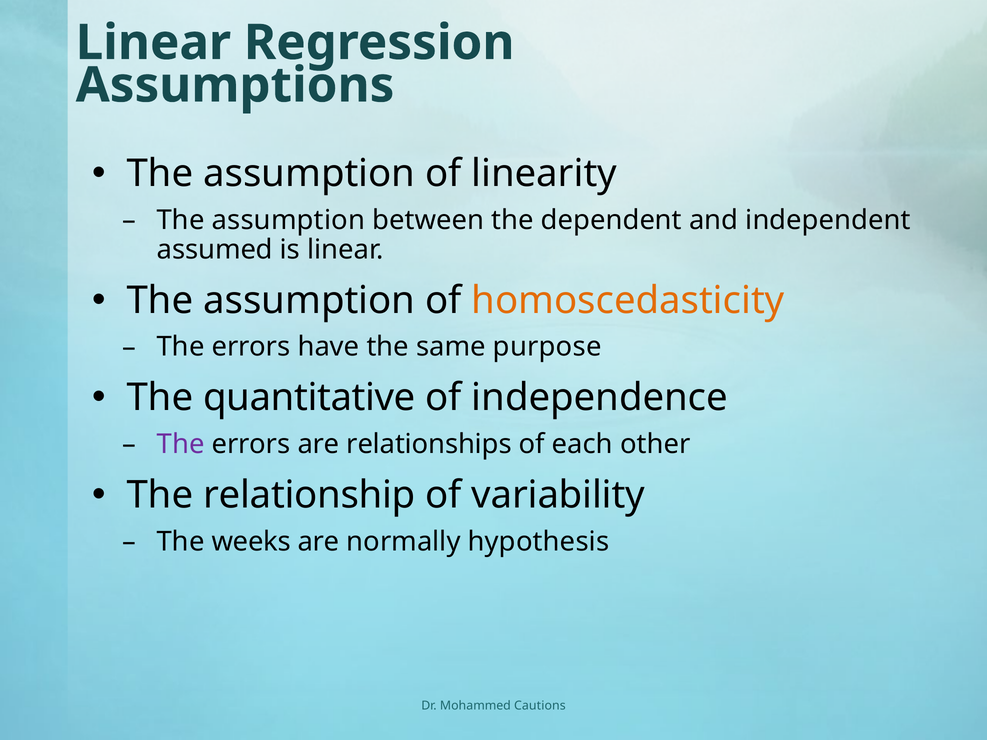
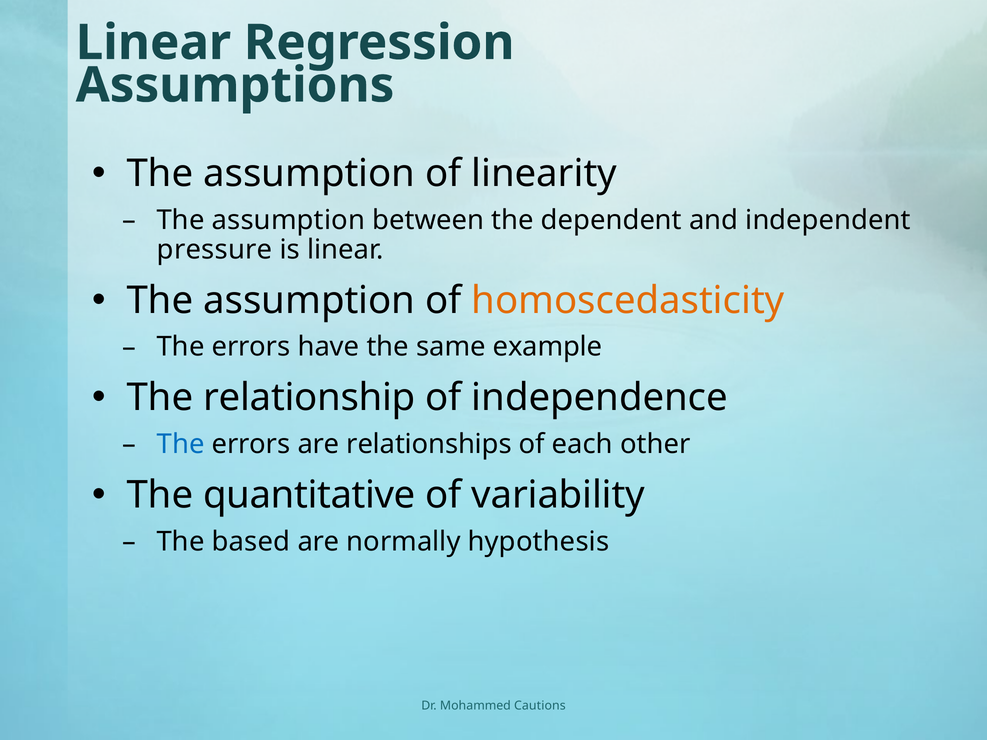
assumed: assumed -> pressure (215, 250)
purpose: purpose -> example (547, 347)
quantitative: quantitative -> relationship (309, 398)
The colour: purple -> blue (181, 444)
relationship: relationship -> quantitative (309, 495)
weeks: weeks -> based (251, 542)
